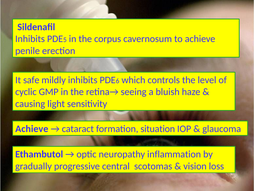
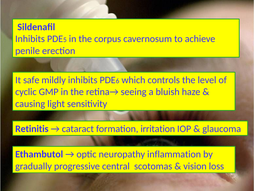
Achieve: Achieve -> Retinitis (32, 129)
situation: situation -> irritation (158, 129)
